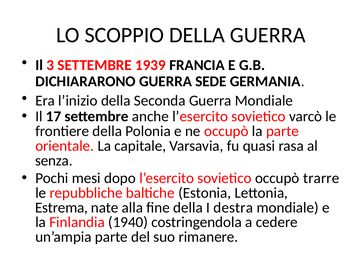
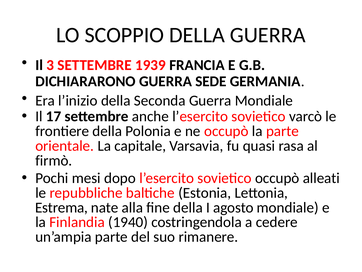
senza: senza -> firmò (54, 160)
trarre: trarre -> alleati (321, 178)
destra: destra -> agosto (233, 207)
